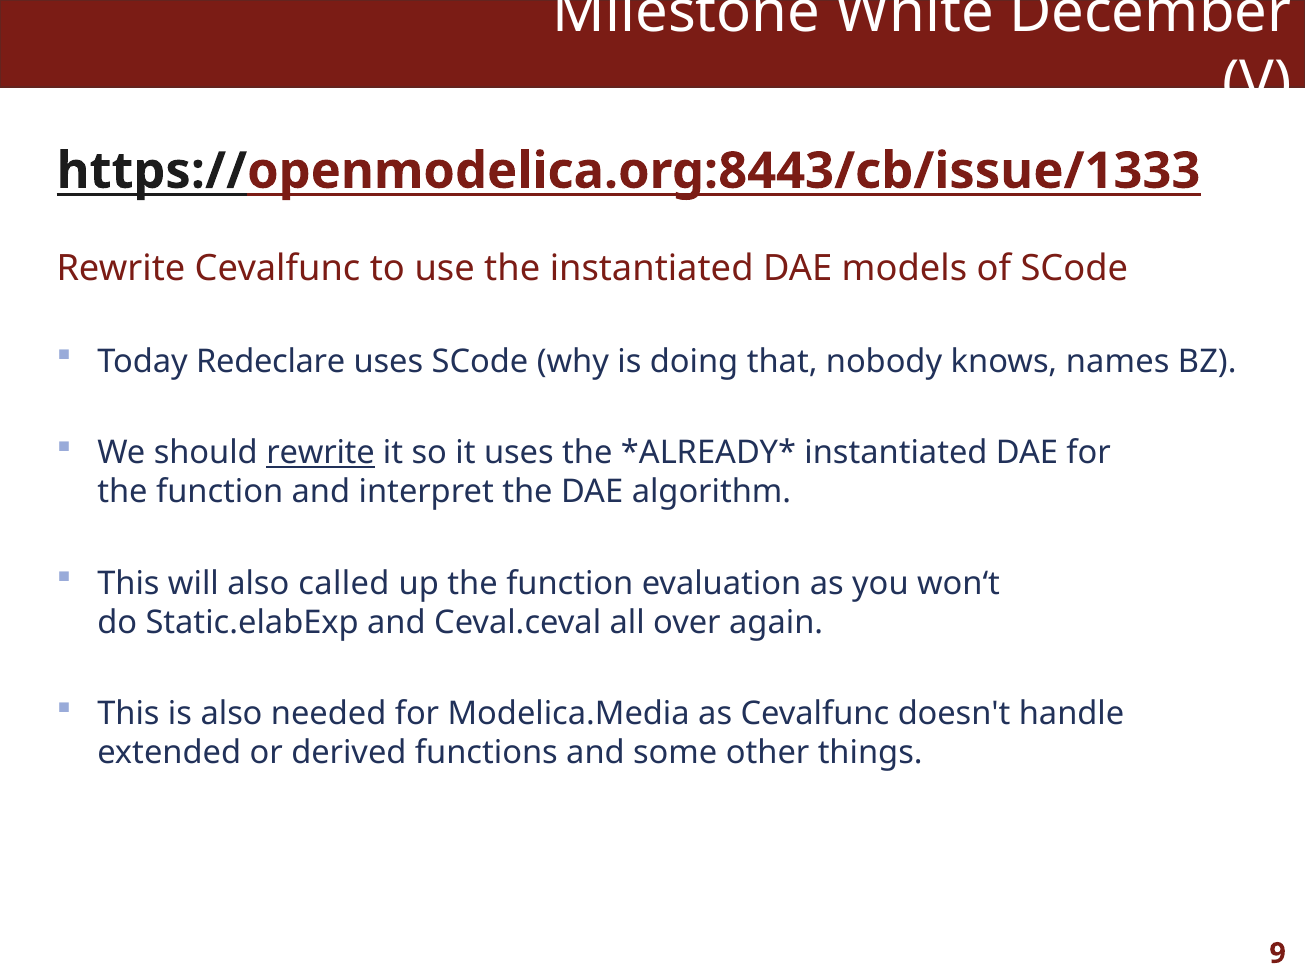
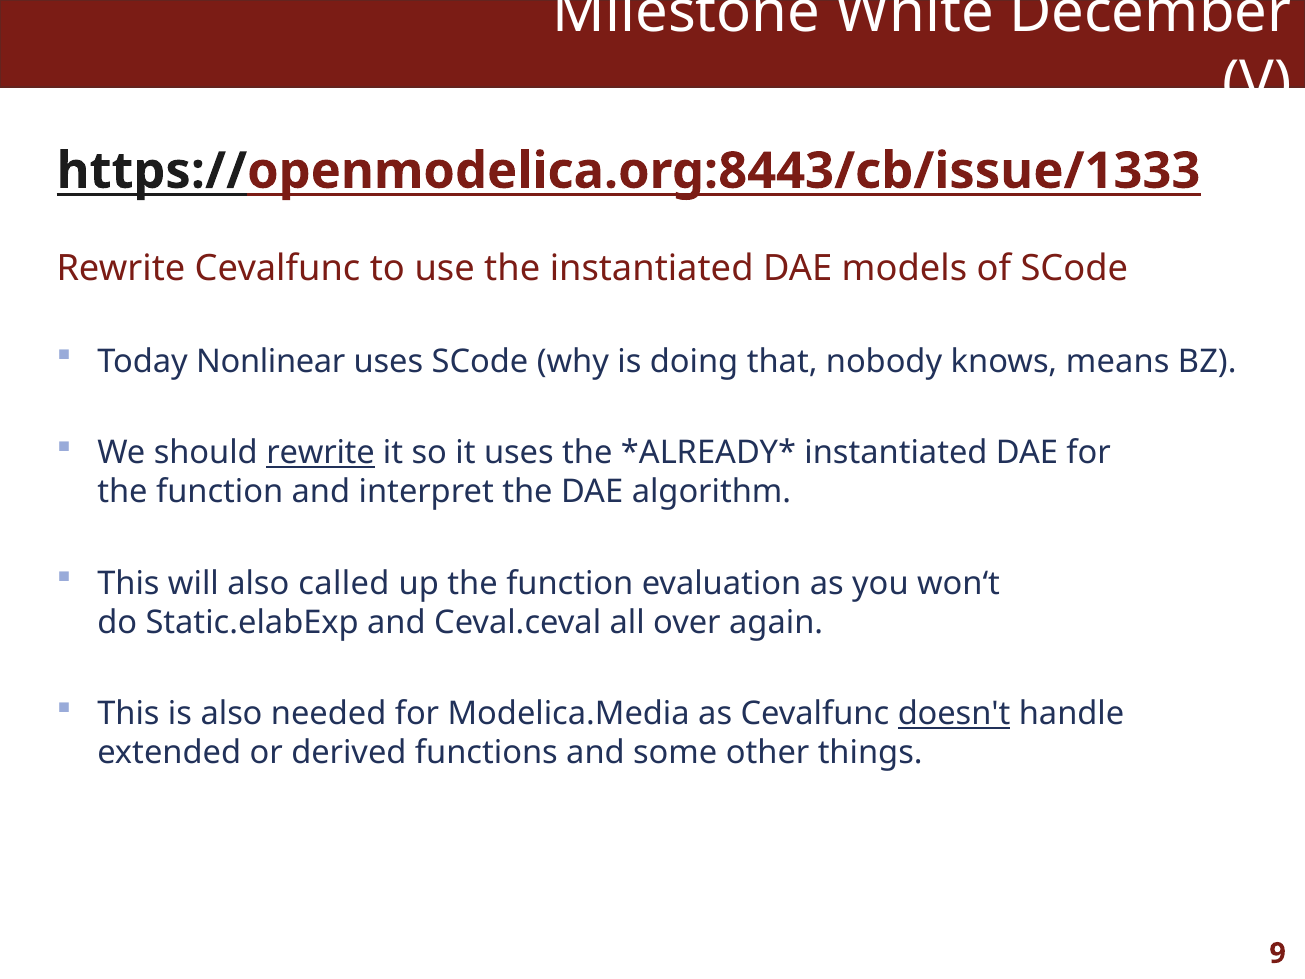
Redeclare: Redeclare -> Nonlinear (271, 361)
names: names -> means (1118, 361)
doesn't underline: none -> present (954, 714)
